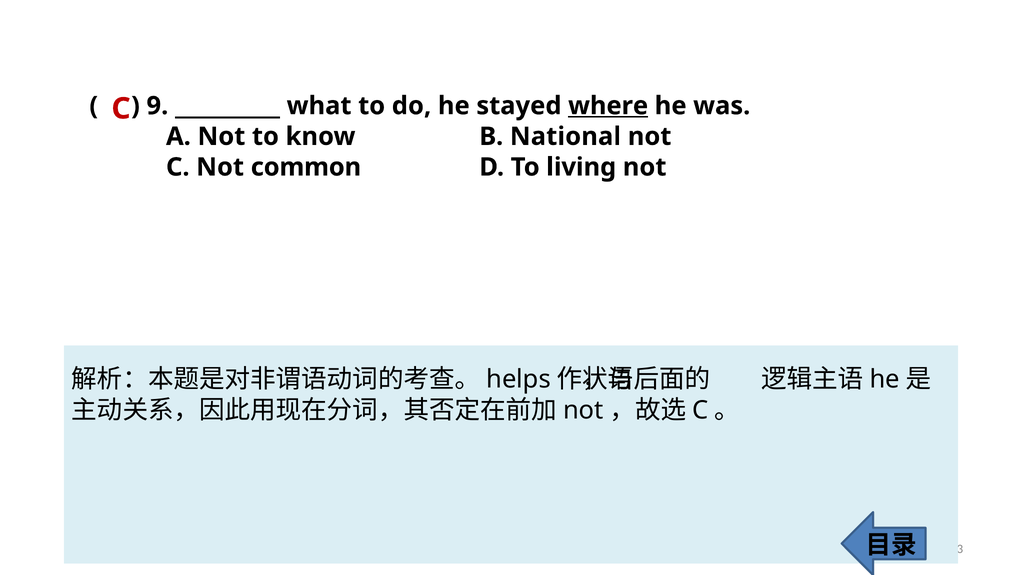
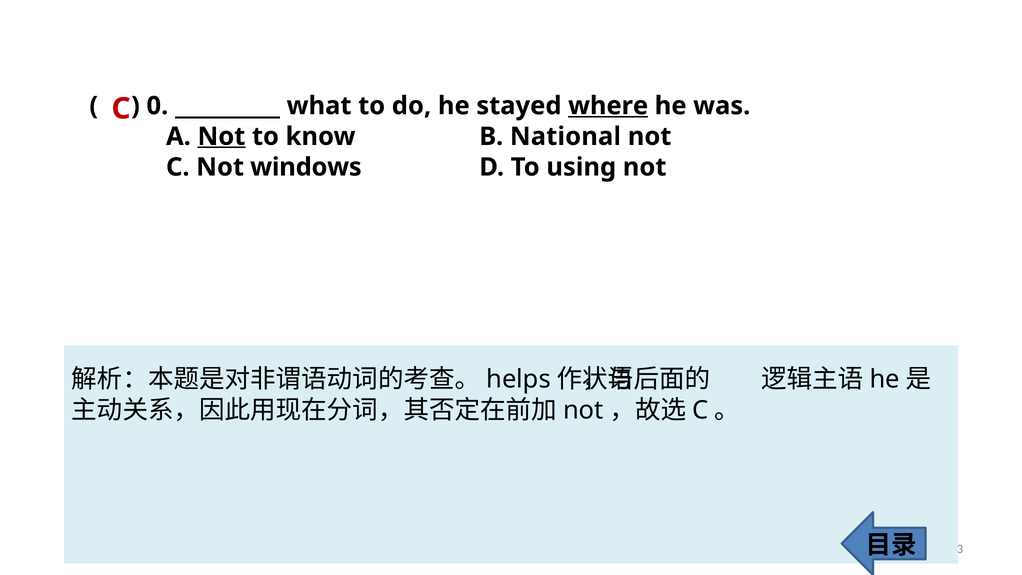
9: 9 -> 0 (157, 106)
Not underline: none -> present (221, 136)
common: common -> windows (306, 167)
living: living -> using (581, 167)
